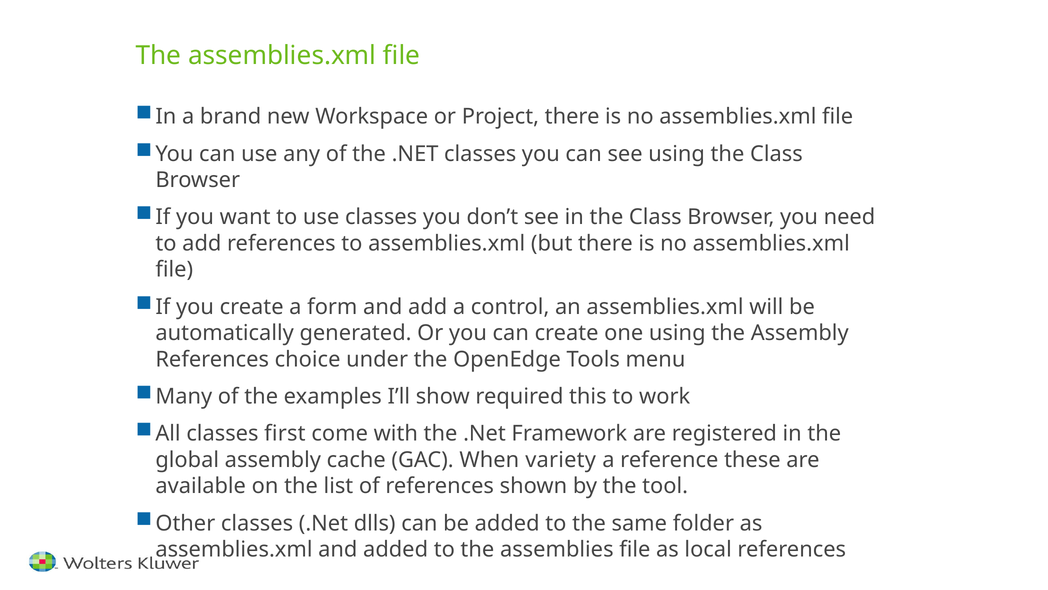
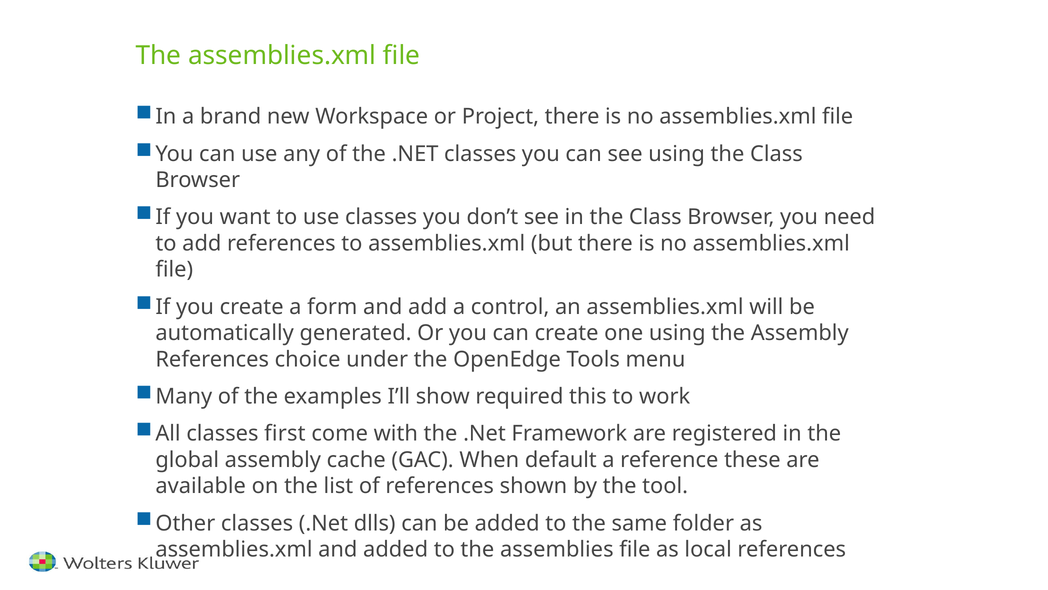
variety: variety -> default (561, 459)
